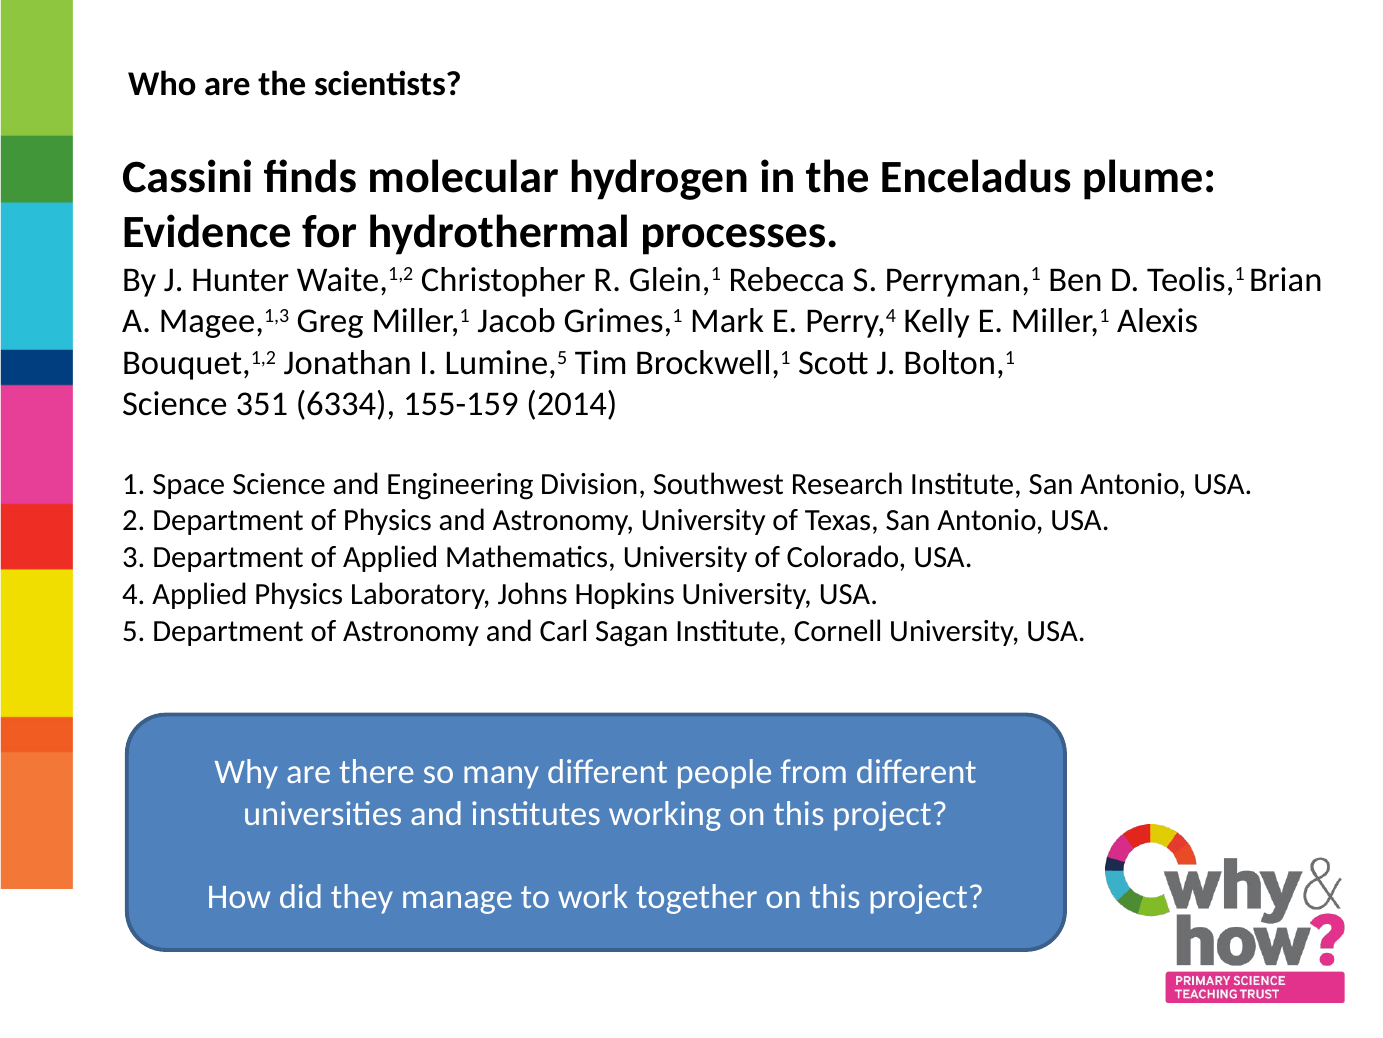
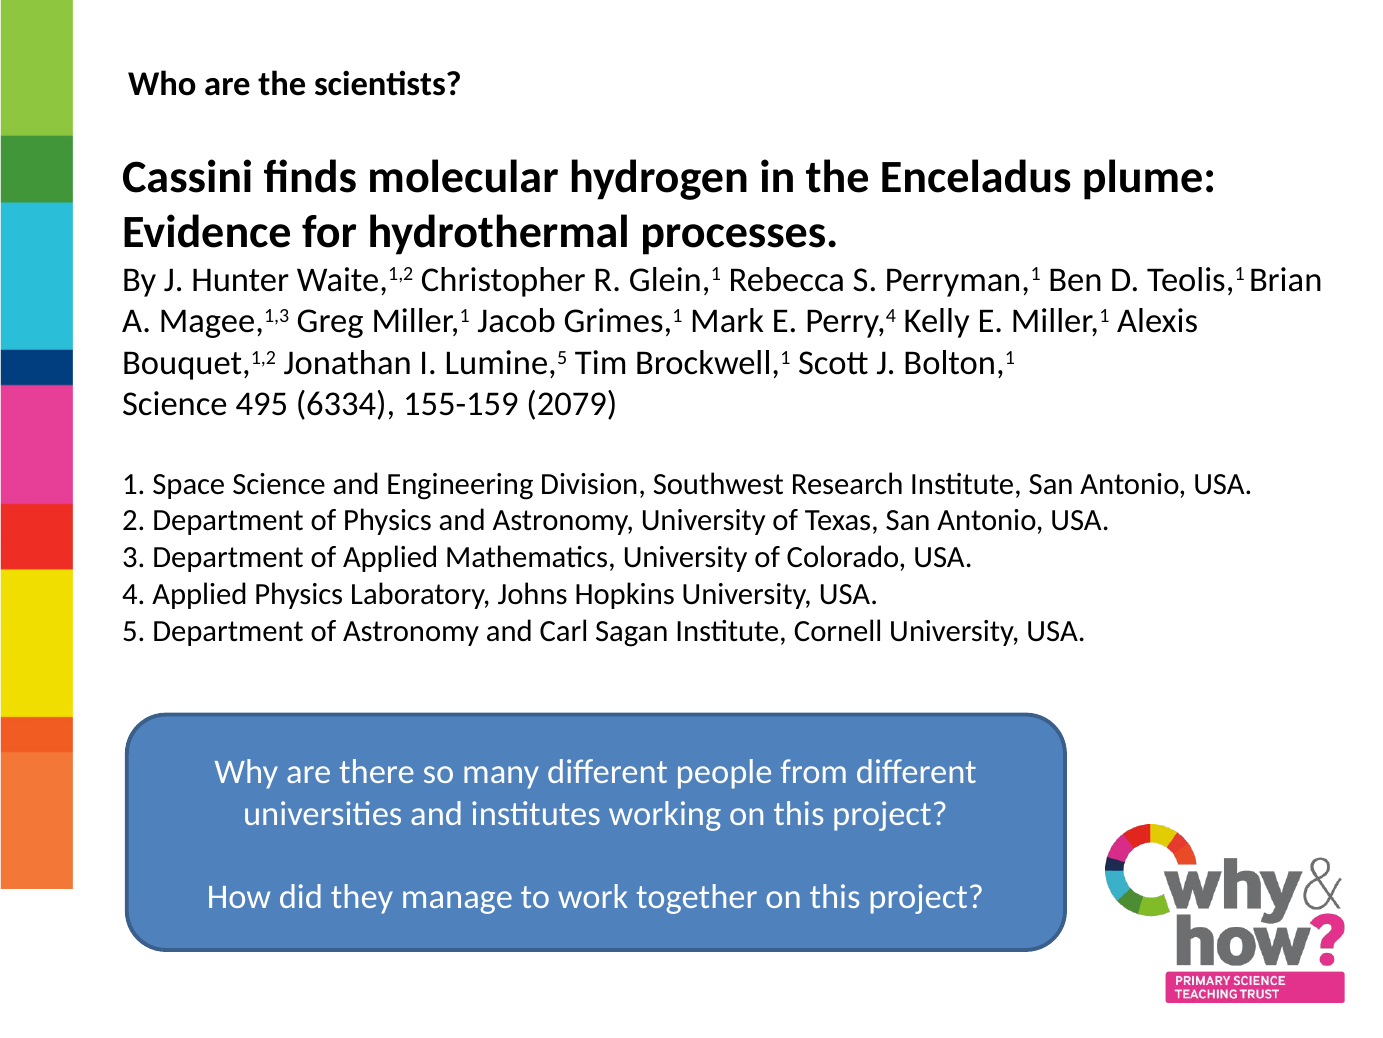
351: 351 -> 495 (262, 404)
2014: 2014 -> 2079 (572, 404)
